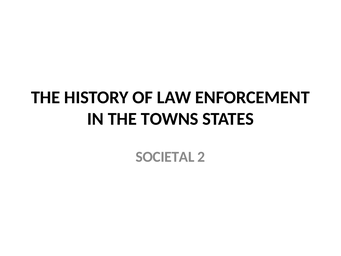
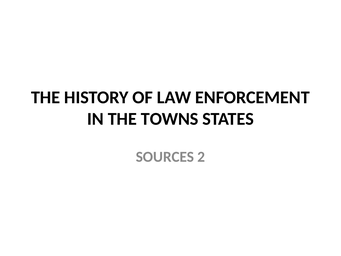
SOCIETAL: SOCIETAL -> SOURCES (165, 157)
